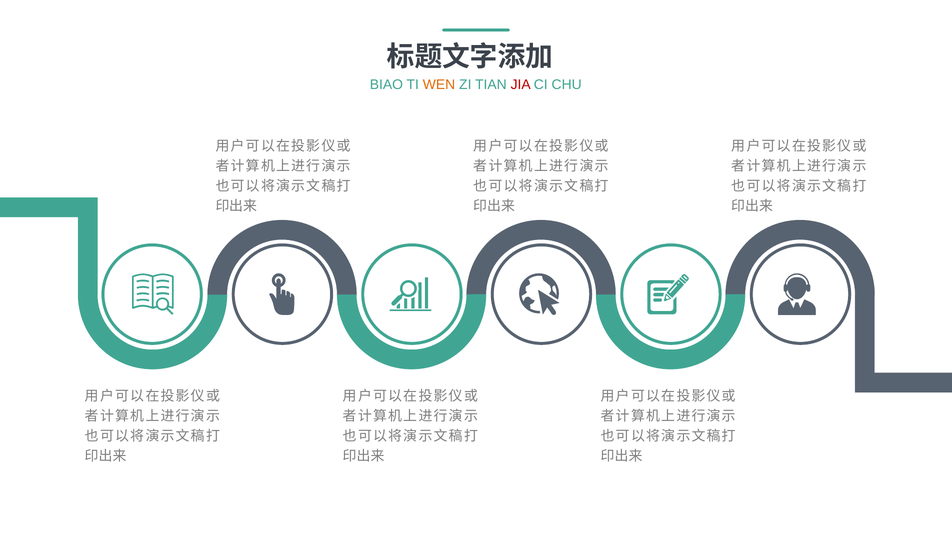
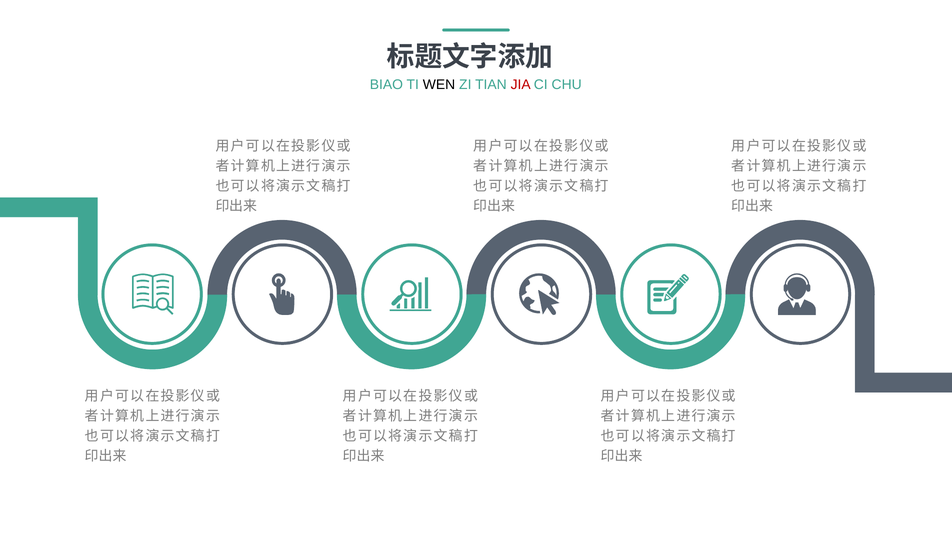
WEN colour: orange -> black (439, 85)
